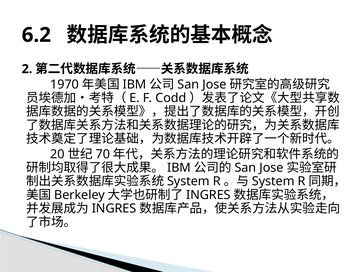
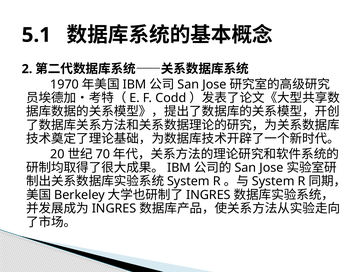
6.2: 6.2 -> 5.1 (36, 35)
